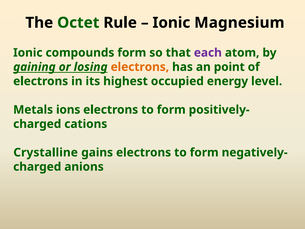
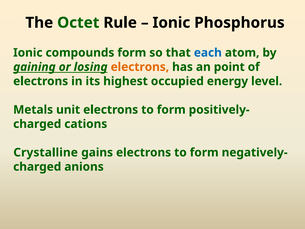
Magnesium: Magnesium -> Phosphorus (239, 23)
each colour: purple -> blue (208, 53)
ions: ions -> unit (68, 110)
